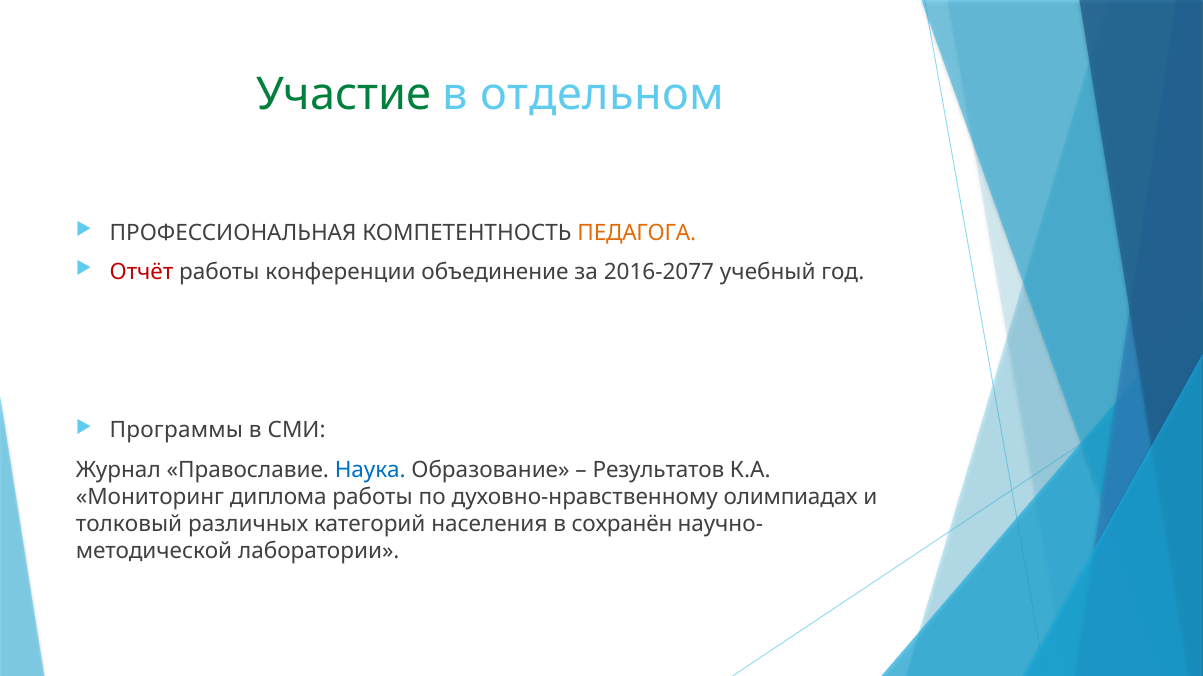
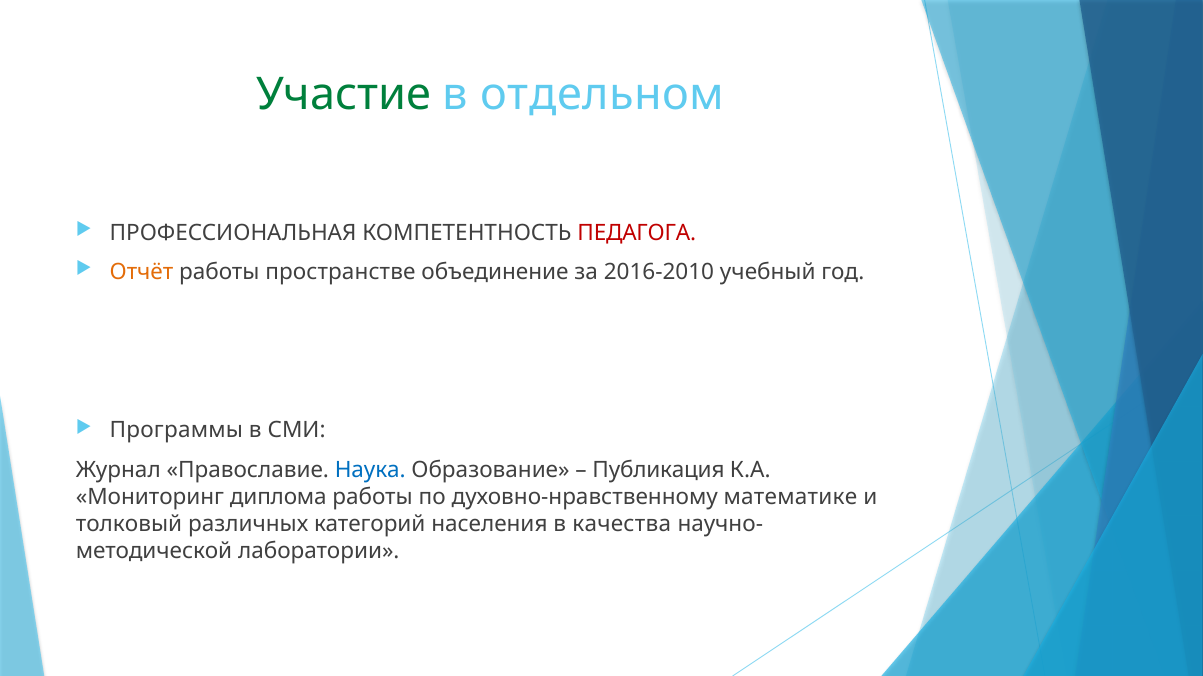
ПЕДАГОГА colour: orange -> red (637, 233)
Отчёт colour: red -> orange (141, 272)
конференции: конференции -> пространстве (340, 272)
2016-2077: 2016-2077 -> 2016-2010 (659, 272)
Результатов: Результатов -> Публикация (659, 470)
олимпиадах: олимпиадах -> математике (790, 498)
сохранён: сохранён -> качества (622, 525)
